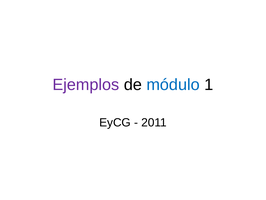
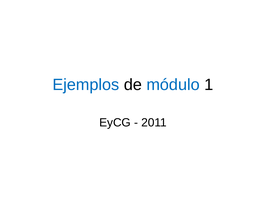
Ejemplos colour: purple -> blue (86, 84)
